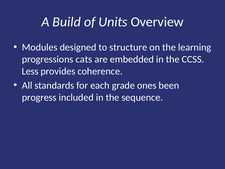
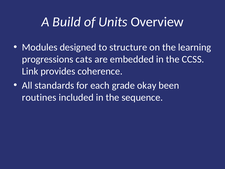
Less: Less -> Link (30, 71)
ones: ones -> okay (147, 85)
progress: progress -> routines (39, 97)
